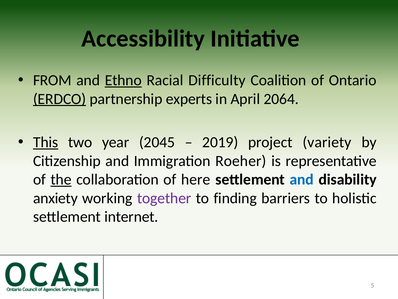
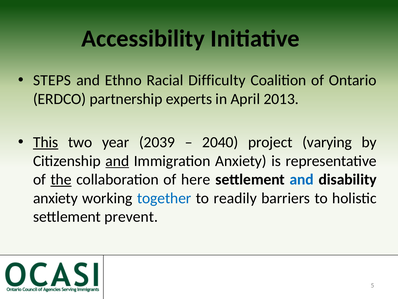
FROM: FROM -> STEPS (52, 80)
Ethno underline: present -> none (123, 80)
ERDCO underline: present -> none (60, 99)
2064: 2064 -> 2013 (281, 99)
2045: 2045 -> 2039 (157, 142)
2019: 2019 -> 2040 (220, 142)
variety: variety -> varying (327, 142)
and underline: none -> present (117, 161)
Immigration Roeher: Roeher -> Anxiety (241, 161)
together colour: purple -> blue (164, 198)
finding: finding -> readily (235, 198)
internet: internet -> prevent (131, 216)
